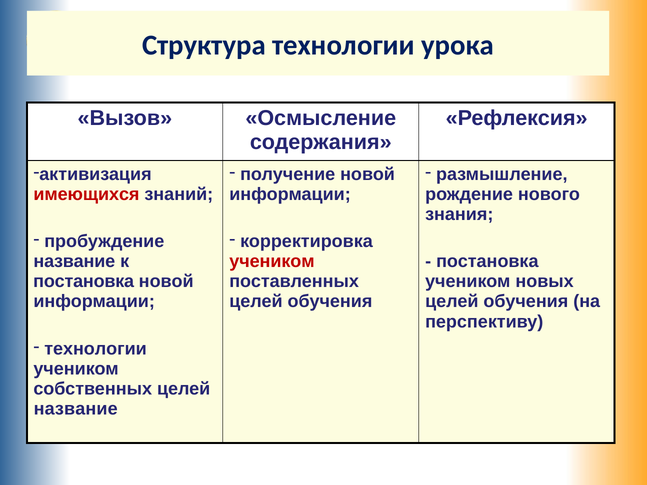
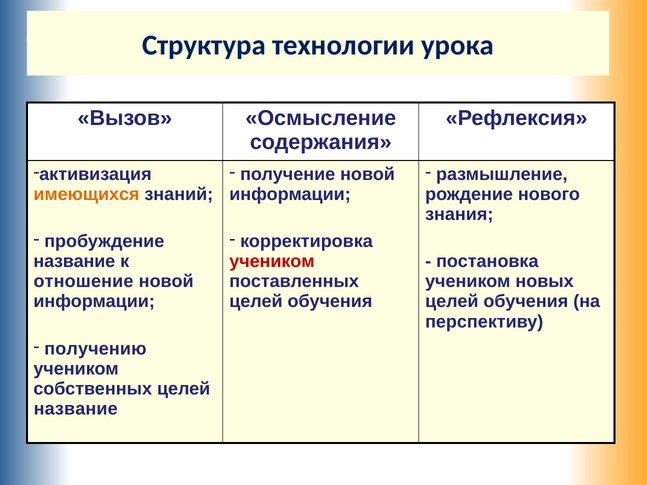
имеющихся colour: red -> orange (86, 194)
постановка: постановка -> отношение (83, 282)
технологии: технологии -> получению (95, 349)
